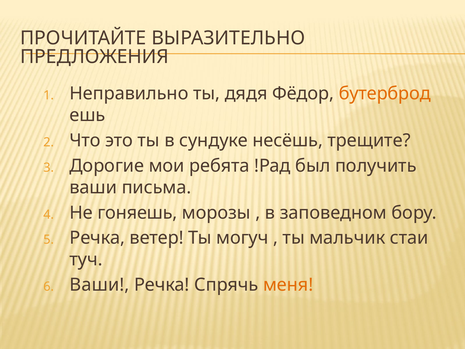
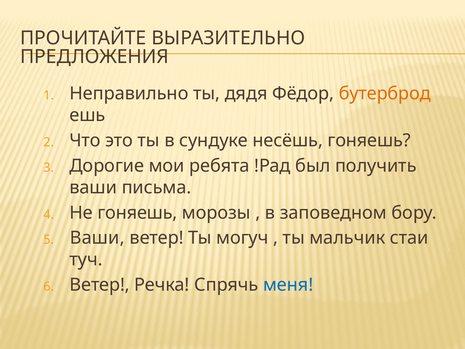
несёшь трещите: трещите -> гоняешь (369, 140)
Речка: Речка -> Ваши (97, 238)
Ваши: Ваши -> Ветер (100, 285)
меня colour: orange -> blue (288, 285)
